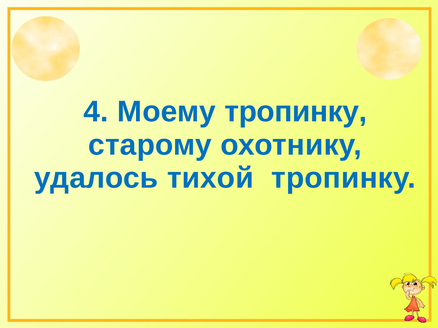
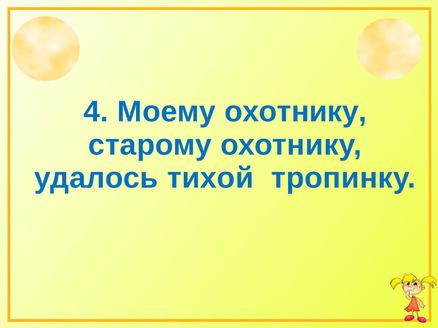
Моему тропинку: тропинку -> охотнику (296, 112)
